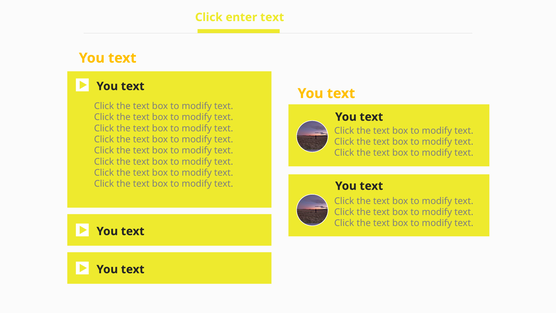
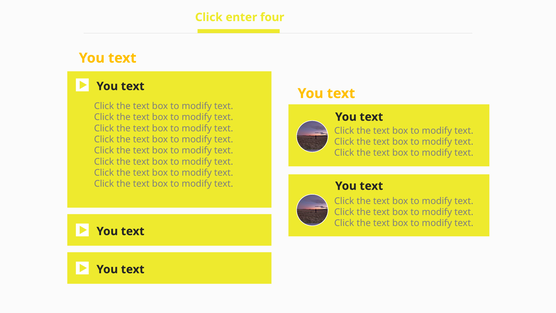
enter text: text -> four (272, 17)
